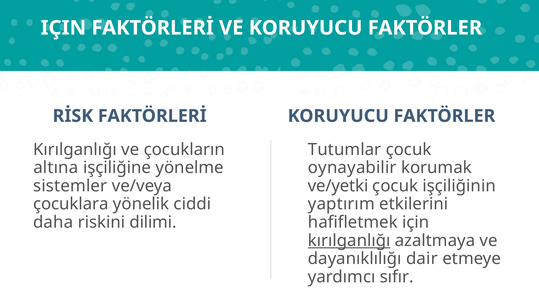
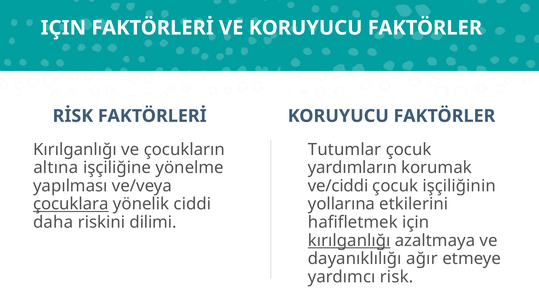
oynayabilir: oynayabilir -> yardımların (352, 168)
sistemler: sistemler -> yapılması (70, 186)
ve/yetki: ve/yetki -> ve/ciddi (338, 186)
çocuklara underline: none -> present (71, 204)
yaptırım: yaptırım -> yollarına (342, 204)
dair: dair -> ağır (422, 259)
sıfır: sıfır -> risk (397, 277)
